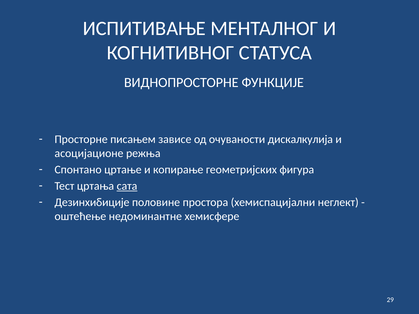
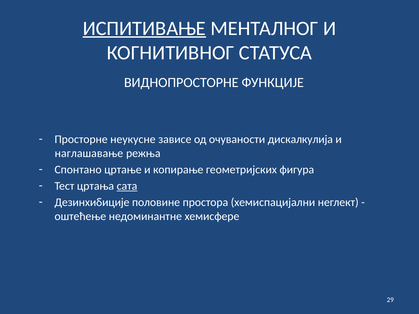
ИСПИТИВАЊЕ underline: none -> present (144, 28)
писањем: писањем -> неукусне (133, 139)
асоцијационе: асоцијационе -> наглашавање (89, 153)
